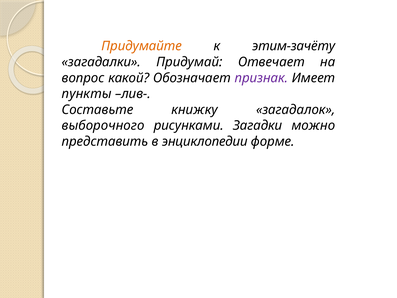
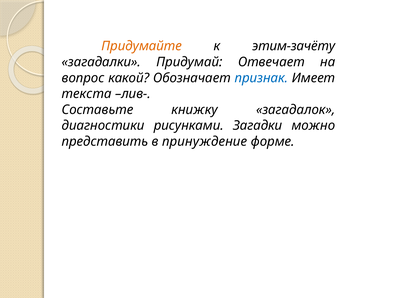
признак colour: purple -> blue (261, 78)
пункты: пункты -> текста (87, 94)
выборочного: выборочного -> диагностики (103, 125)
энциклопедии: энциклопедии -> принуждение (205, 141)
